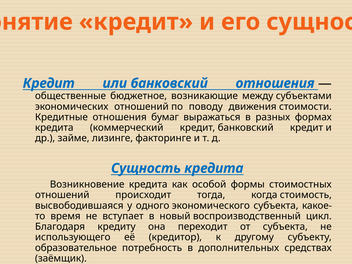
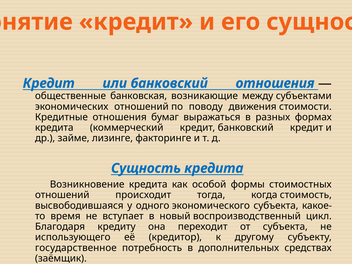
бюджетное: бюджетное -> банковская (139, 96)
образовательное: образовательное -> государственное (76, 248)
